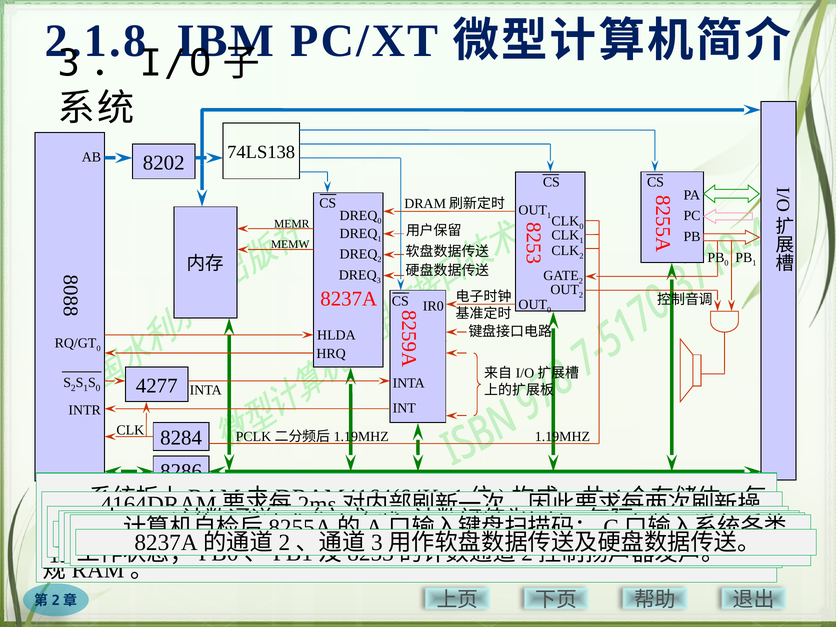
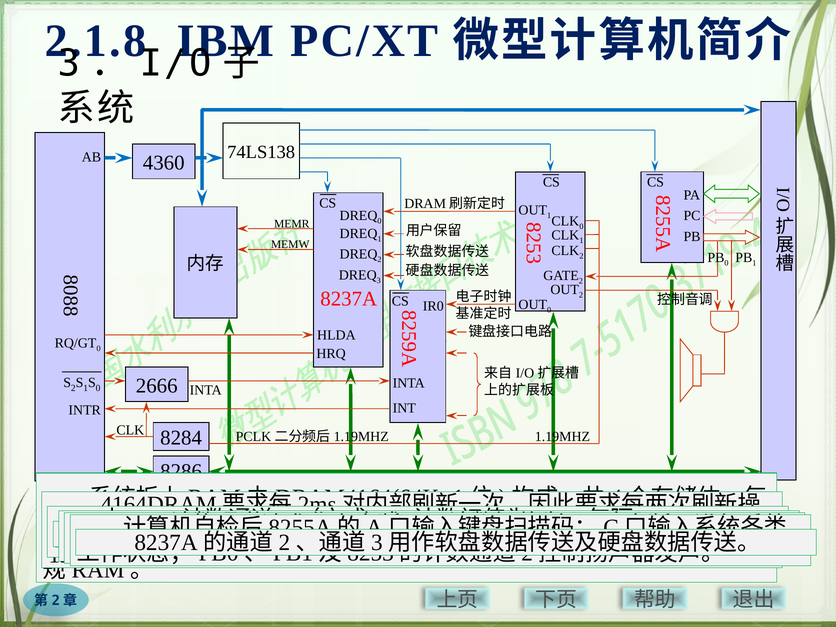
8202: 8202 -> 4360 (164, 163)
4277: 4277 -> 2666 (157, 386)
